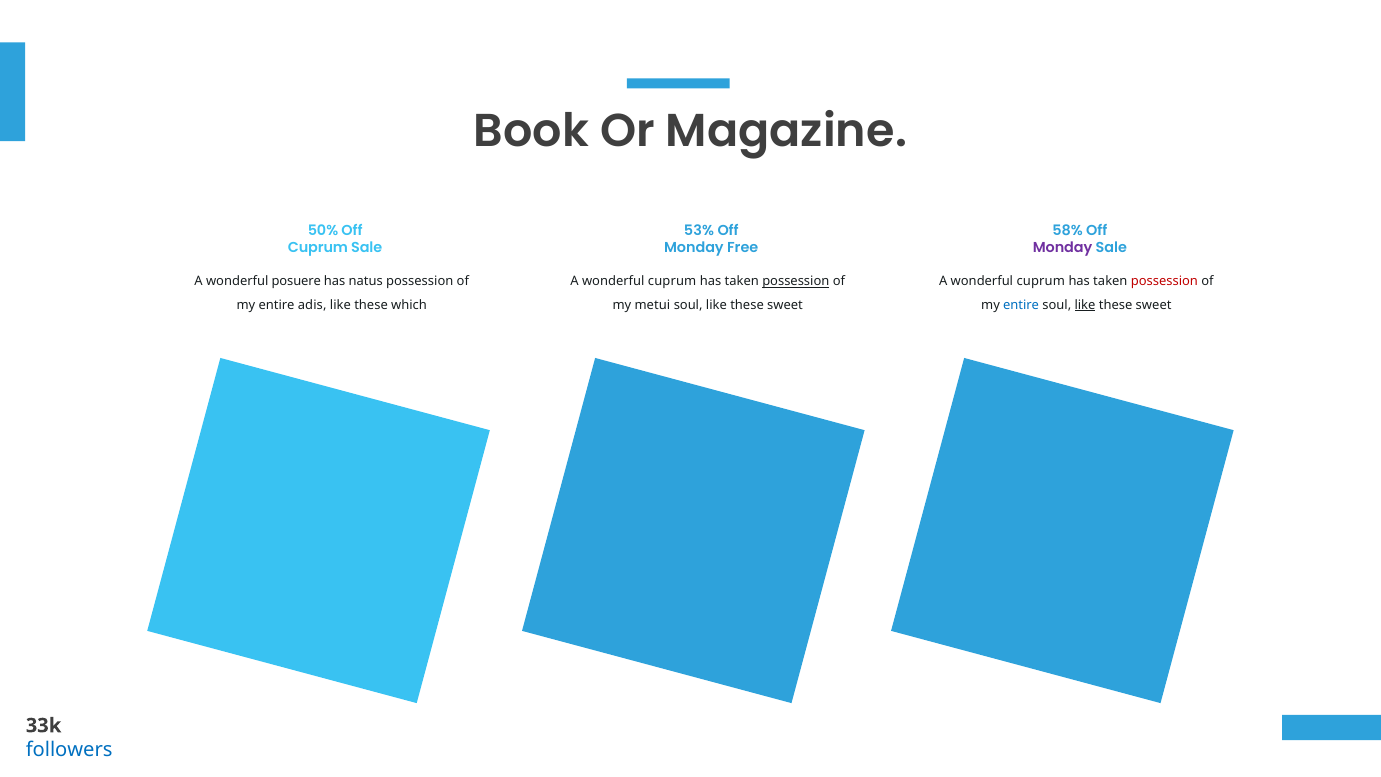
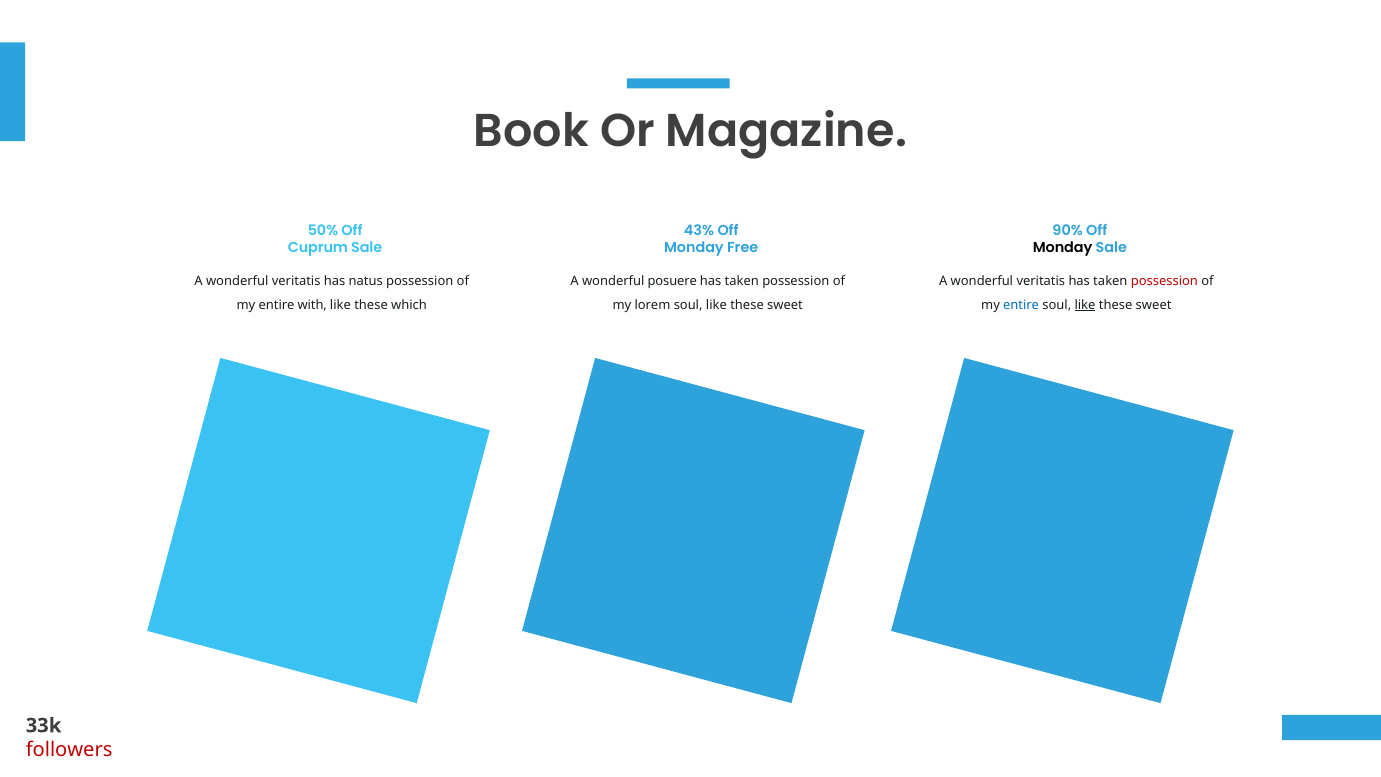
53%: 53% -> 43% (699, 230)
58%: 58% -> 90% (1068, 230)
Monday colour: purple -> black (1063, 248)
posuere: posuere -> veritatis (296, 282)
cuprum: cuprum -> posuere (672, 282)
possession underline: present -> none (796, 282)
cuprum: cuprum -> veritatis (1041, 282)
adis: adis -> with (312, 305)
metui: metui -> lorem (652, 305)
followers colour: blue -> red (69, 750)
